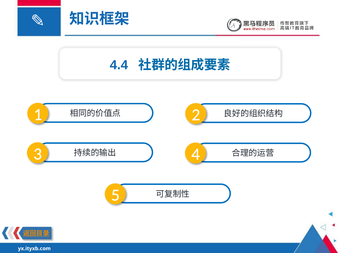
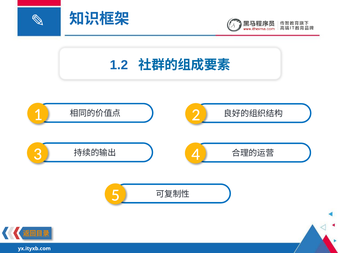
4.4: 4.4 -> 1.2 (119, 65)
